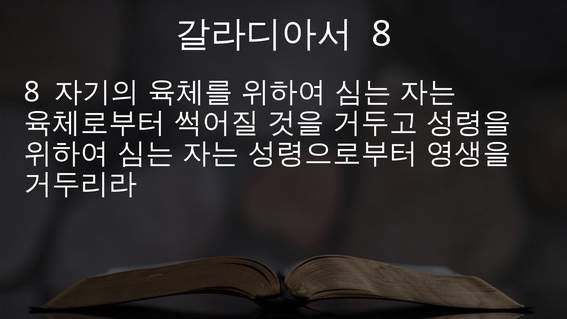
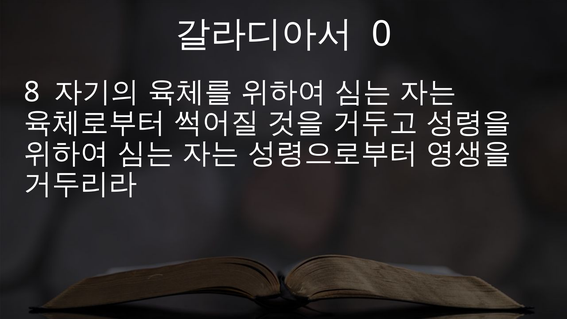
8: 8 -> 0 (382, 34)
